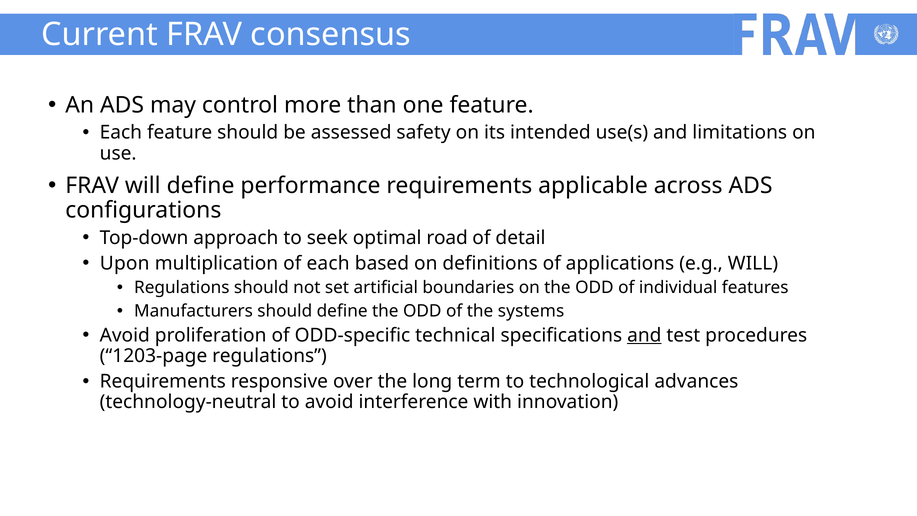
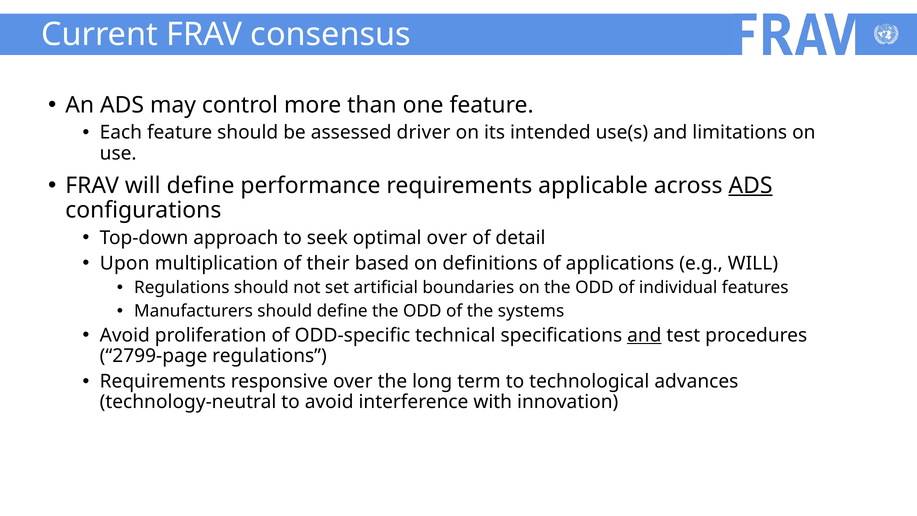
safety: safety -> driver (424, 133)
ADS underline: none -> present (751, 185)
optimal road: road -> over (447, 238)
of each: each -> their (328, 263)
1203-page: 1203-page -> 2799-page (154, 356)
